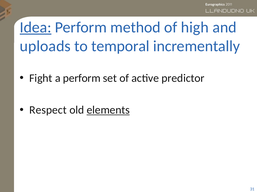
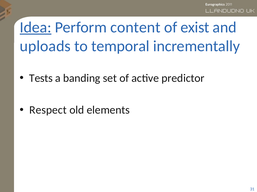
method: method -> content (135, 27)
high: high -> exist (195, 27)
Fight: Fight -> Tests (41, 78)
a perform: perform -> banding (82, 78)
elements underline: present -> none (108, 110)
